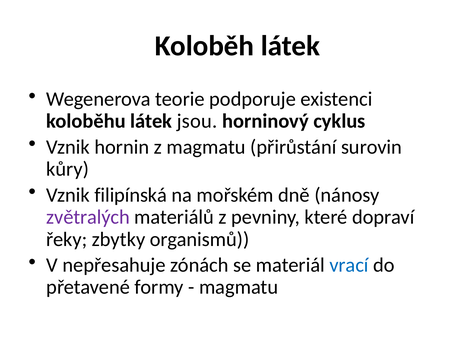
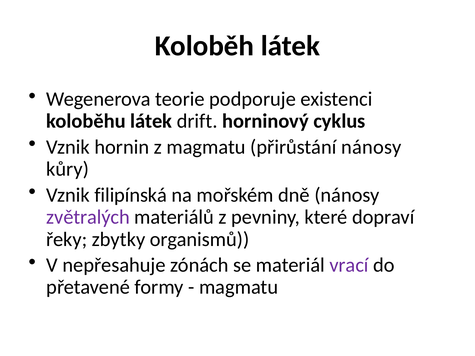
jsou: jsou -> drift (197, 121)
přirůstání surovin: surovin -> nánosy (371, 147)
vrací colour: blue -> purple (349, 265)
